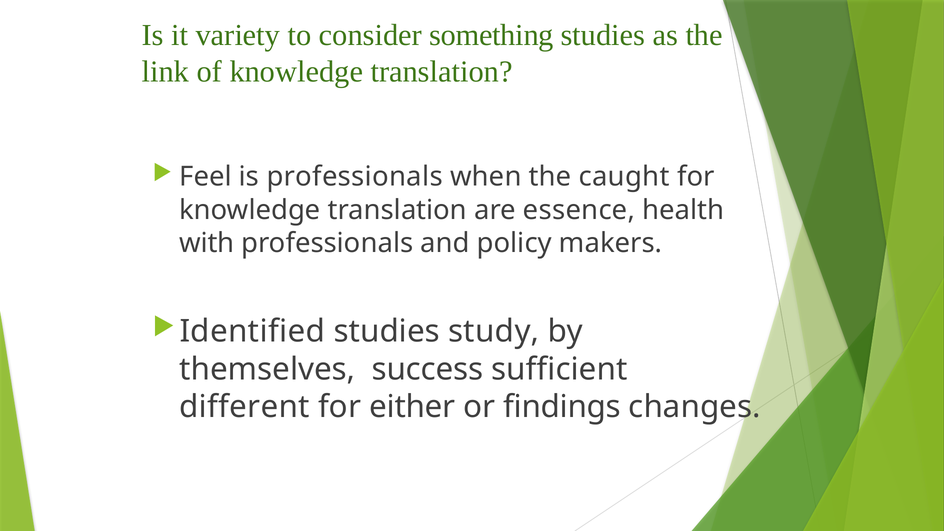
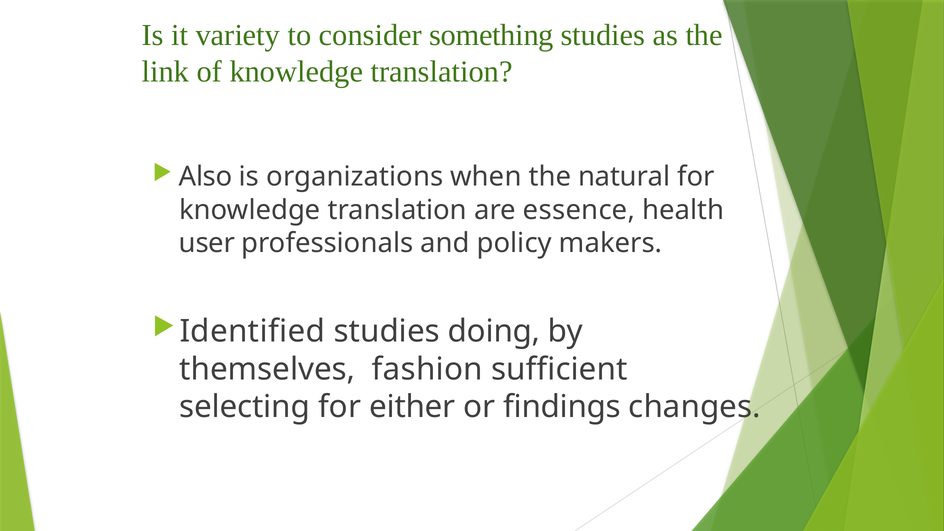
Feel: Feel -> Also (206, 177)
is professionals: professionals -> organizations (355, 177)
caught: caught -> natural (624, 177)
with: with -> user (207, 243)
study: study -> doing (494, 331)
success: success -> fashion (427, 369)
different: different -> selecting (245, 407)
